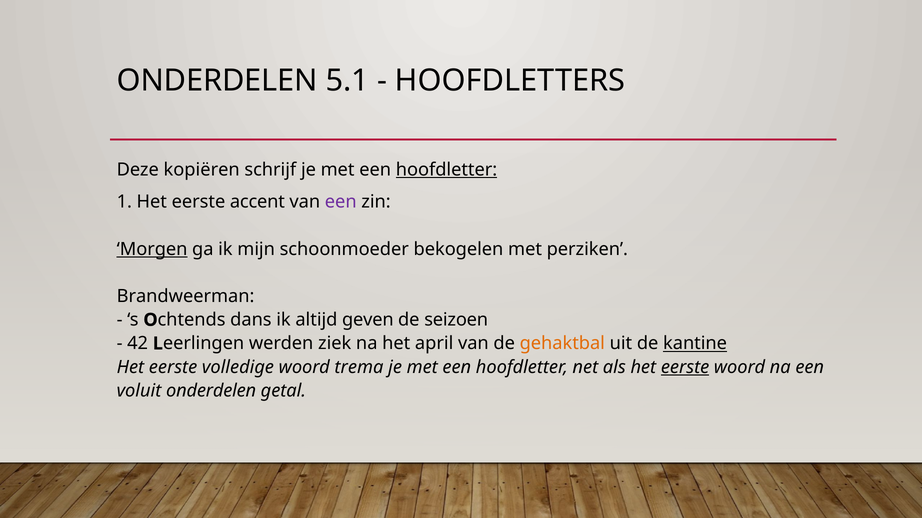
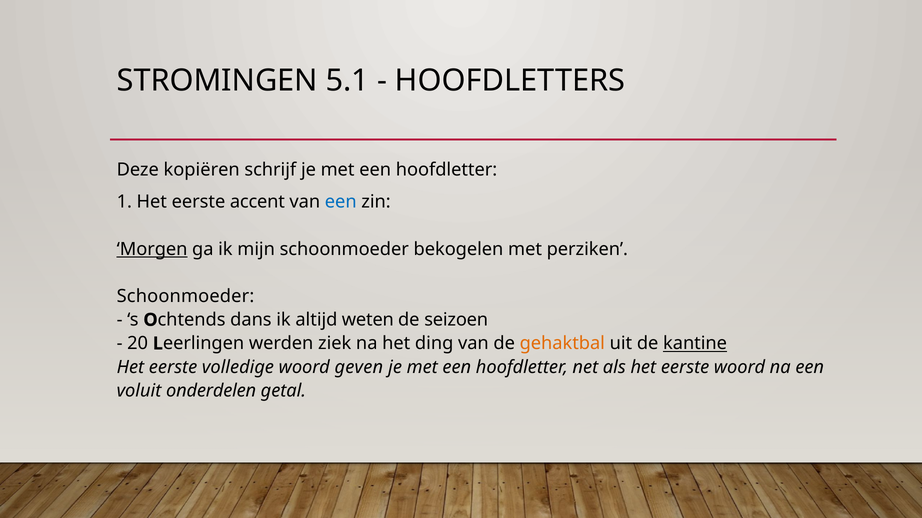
ONDERDELEN: ONDERDELEN -> STROMINGEN (217, 81)
hoofdletter underline: present -> none (446, 170)
een colour: purple -> blue (341, 202)
Brandweerman: Brandweerman -> Schoonmoeder (185, 297)
geven: geven -> weten (368, 320)
42: 42 -> 20 (138, 344)
april: april -> ding (434, 344)
trema: trema -> geven (359, 368)
eerste underline: present -> none (685, 368)
